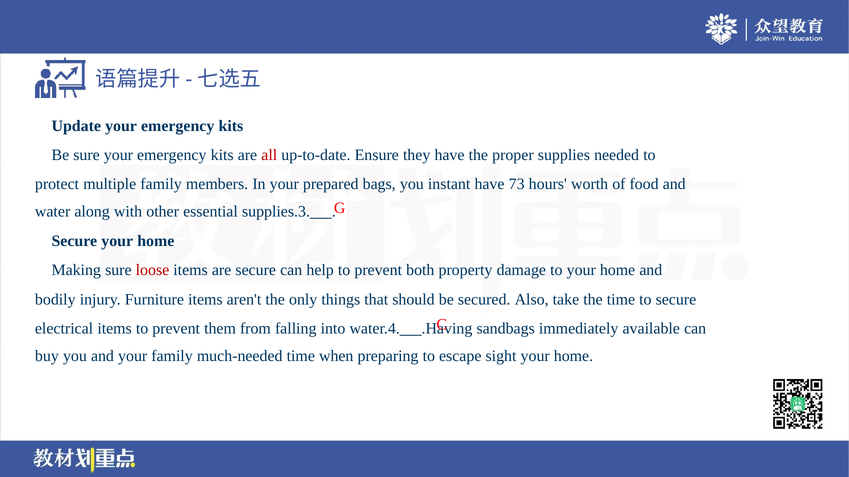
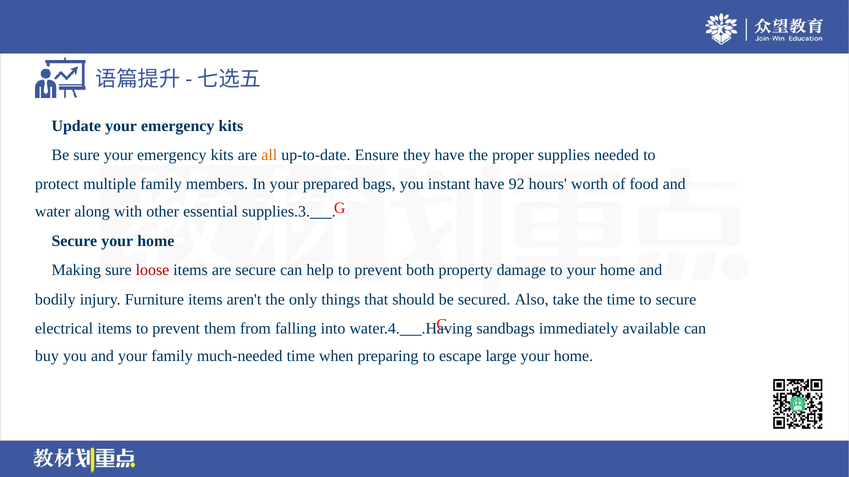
all colour: red -> orange (269, 155)
73: 73 -> 92 (517, 184)
sight: sight -> large (501, 356)
